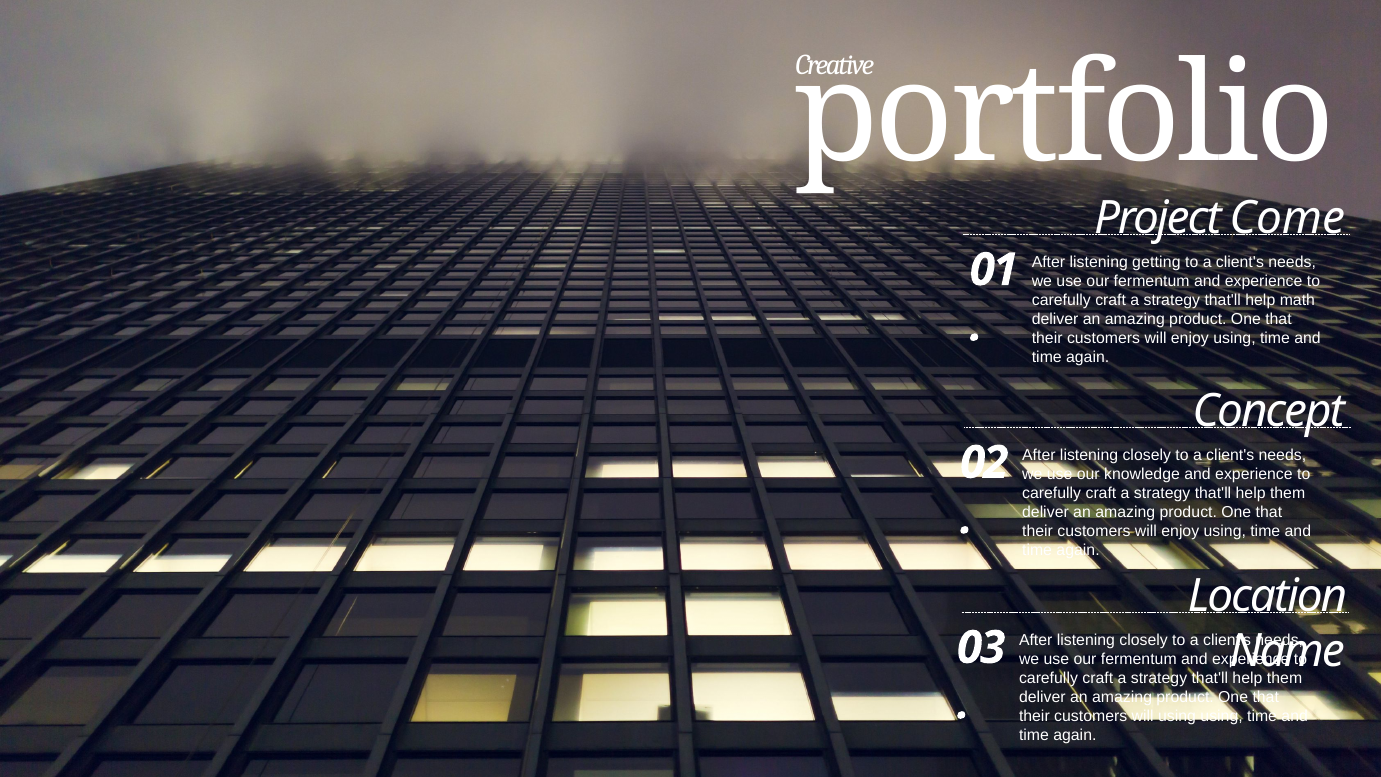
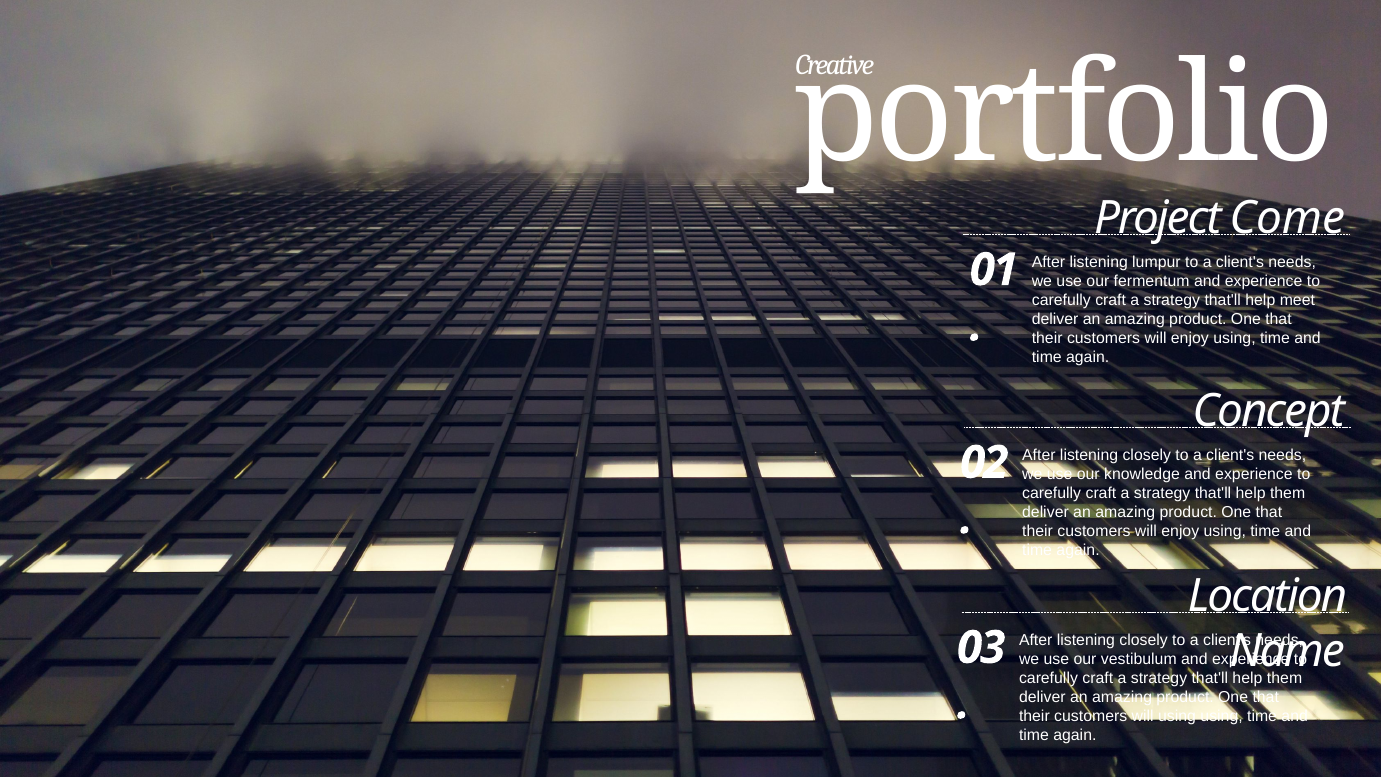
getting: getting -> lumpur (1156, 262)
math: math -> meet (1297, 300)
fermentum: fermentum -> vestibulum (1139, 659)
